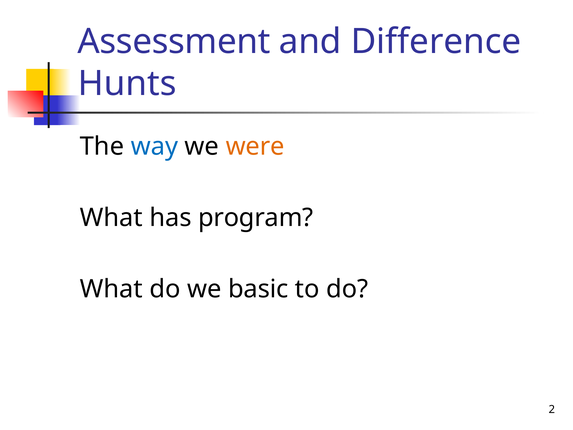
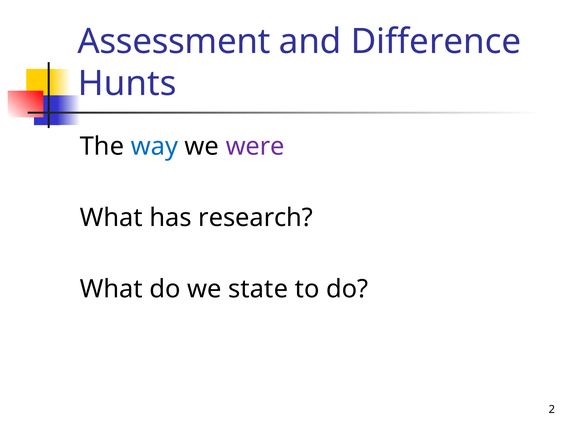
were colour: orange -> purple (255, 146)
program: program -> research (256, 218)
basic: basic -> state (258, 289)
